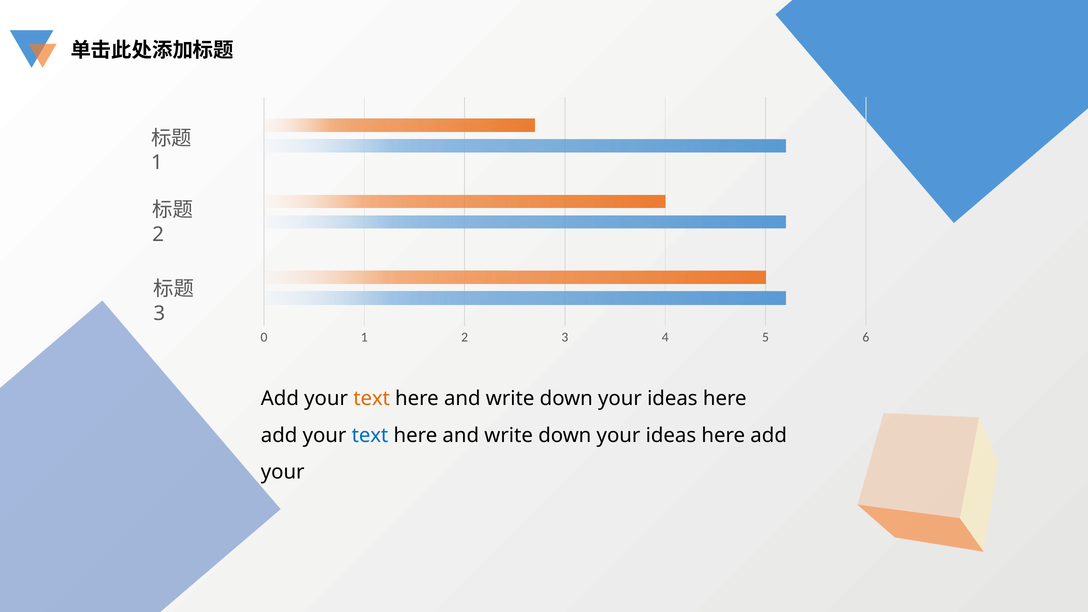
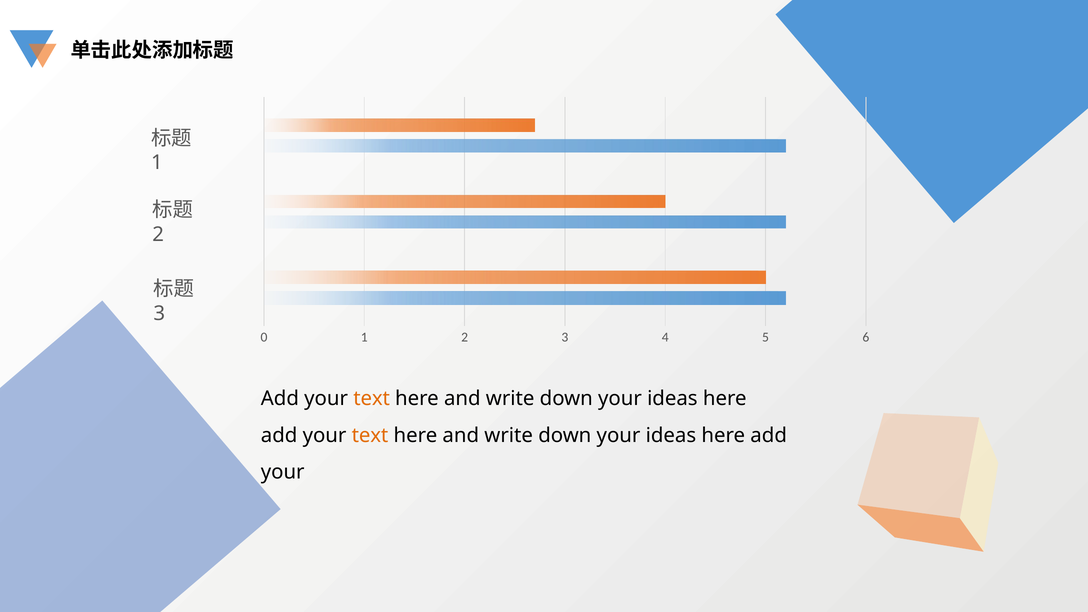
text colour: blue -> orange (370, 435)
